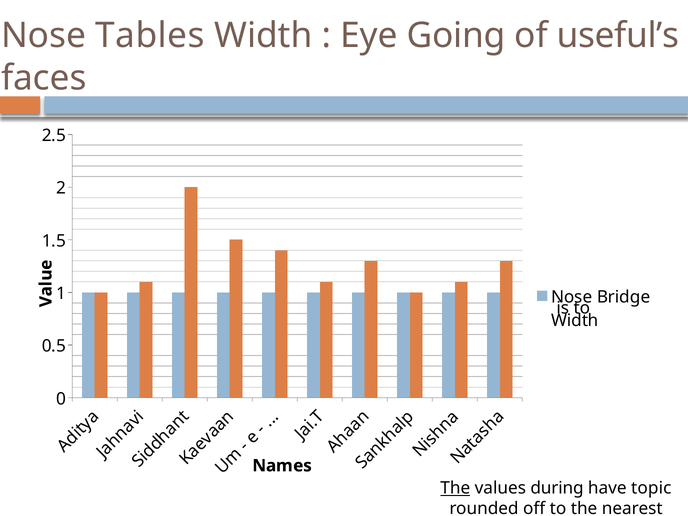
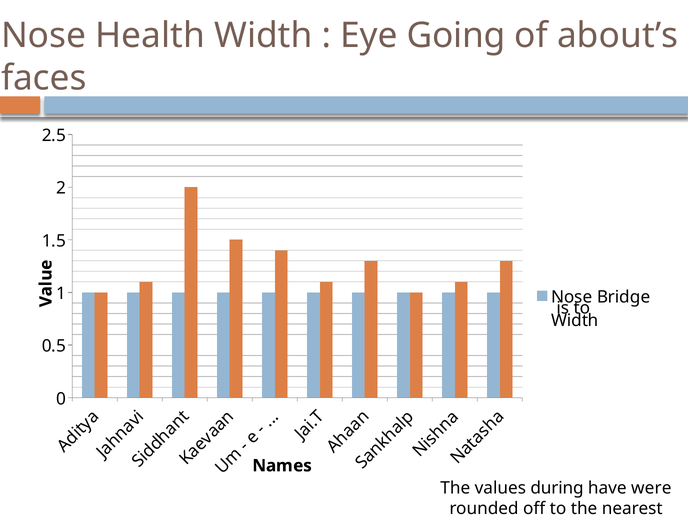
Tables: Tables -> Health (150, 36)
useful’s: useful’s -> about’s (618, 36)
The underline: present -> none (455, 488)
topic: topic -> were (651, 488)
